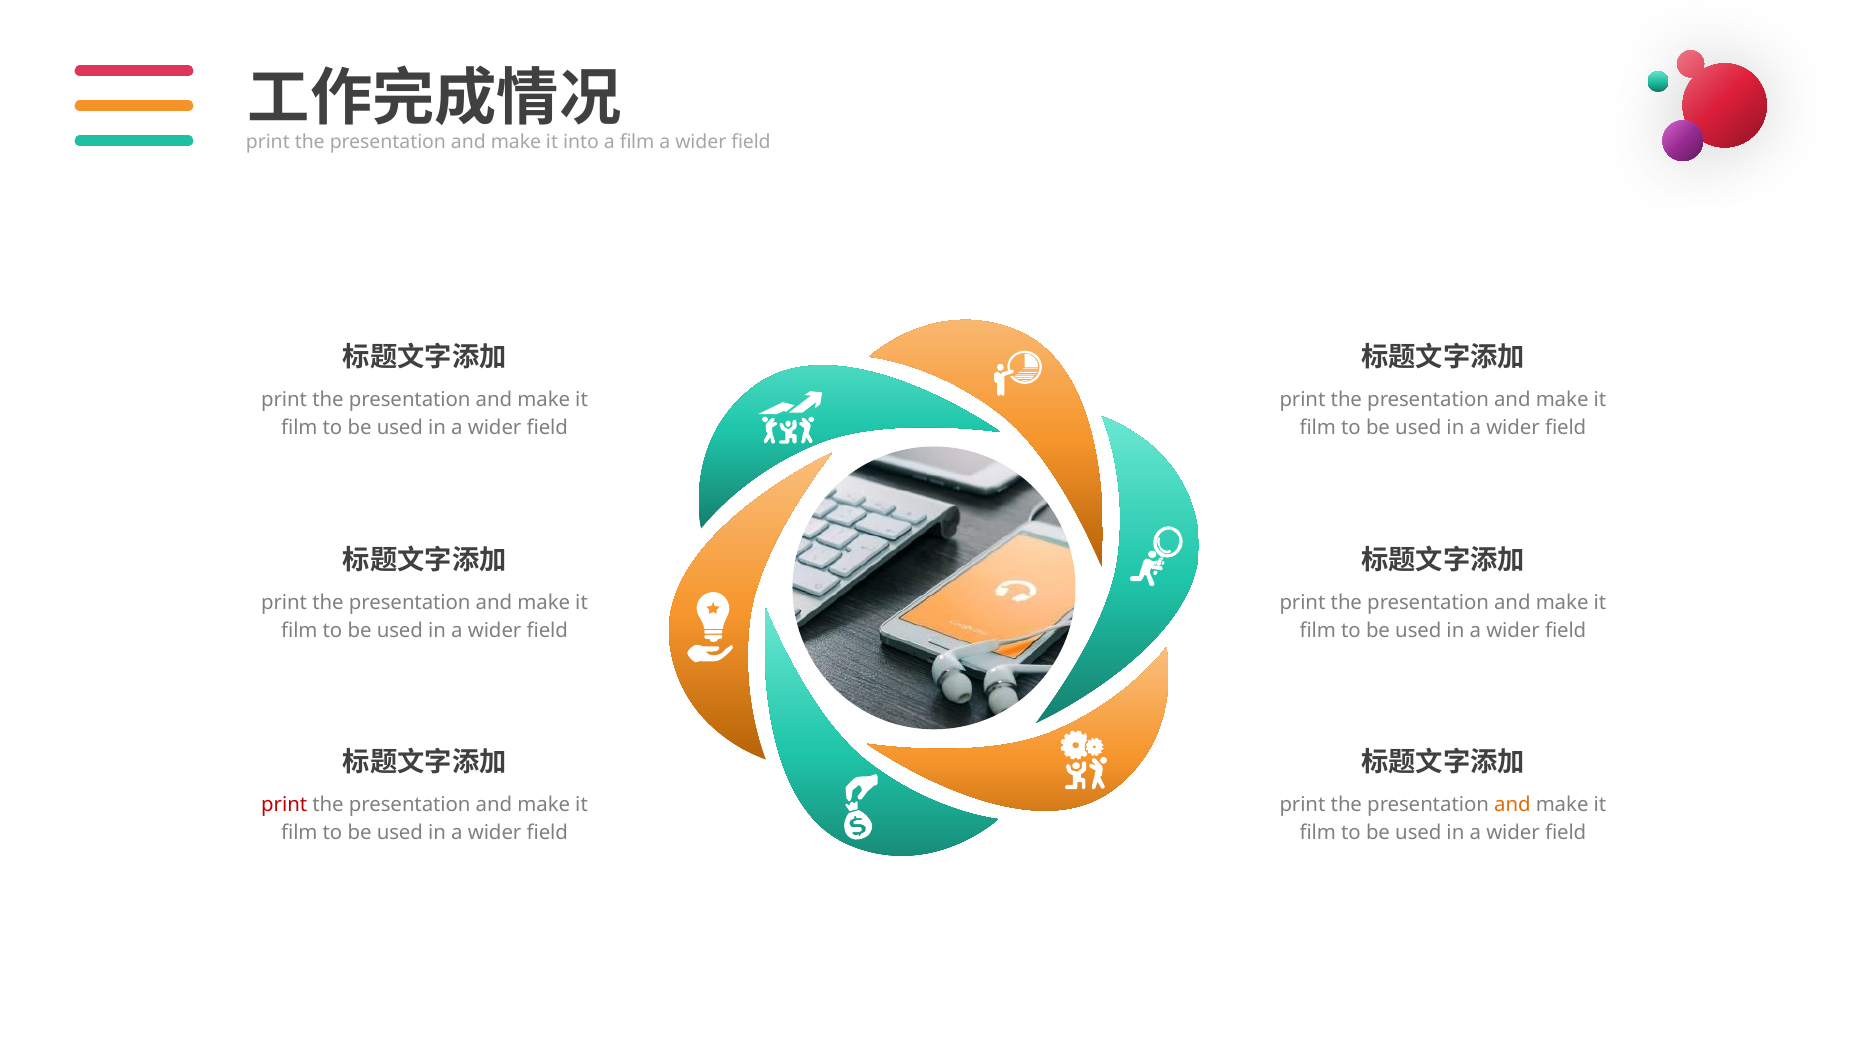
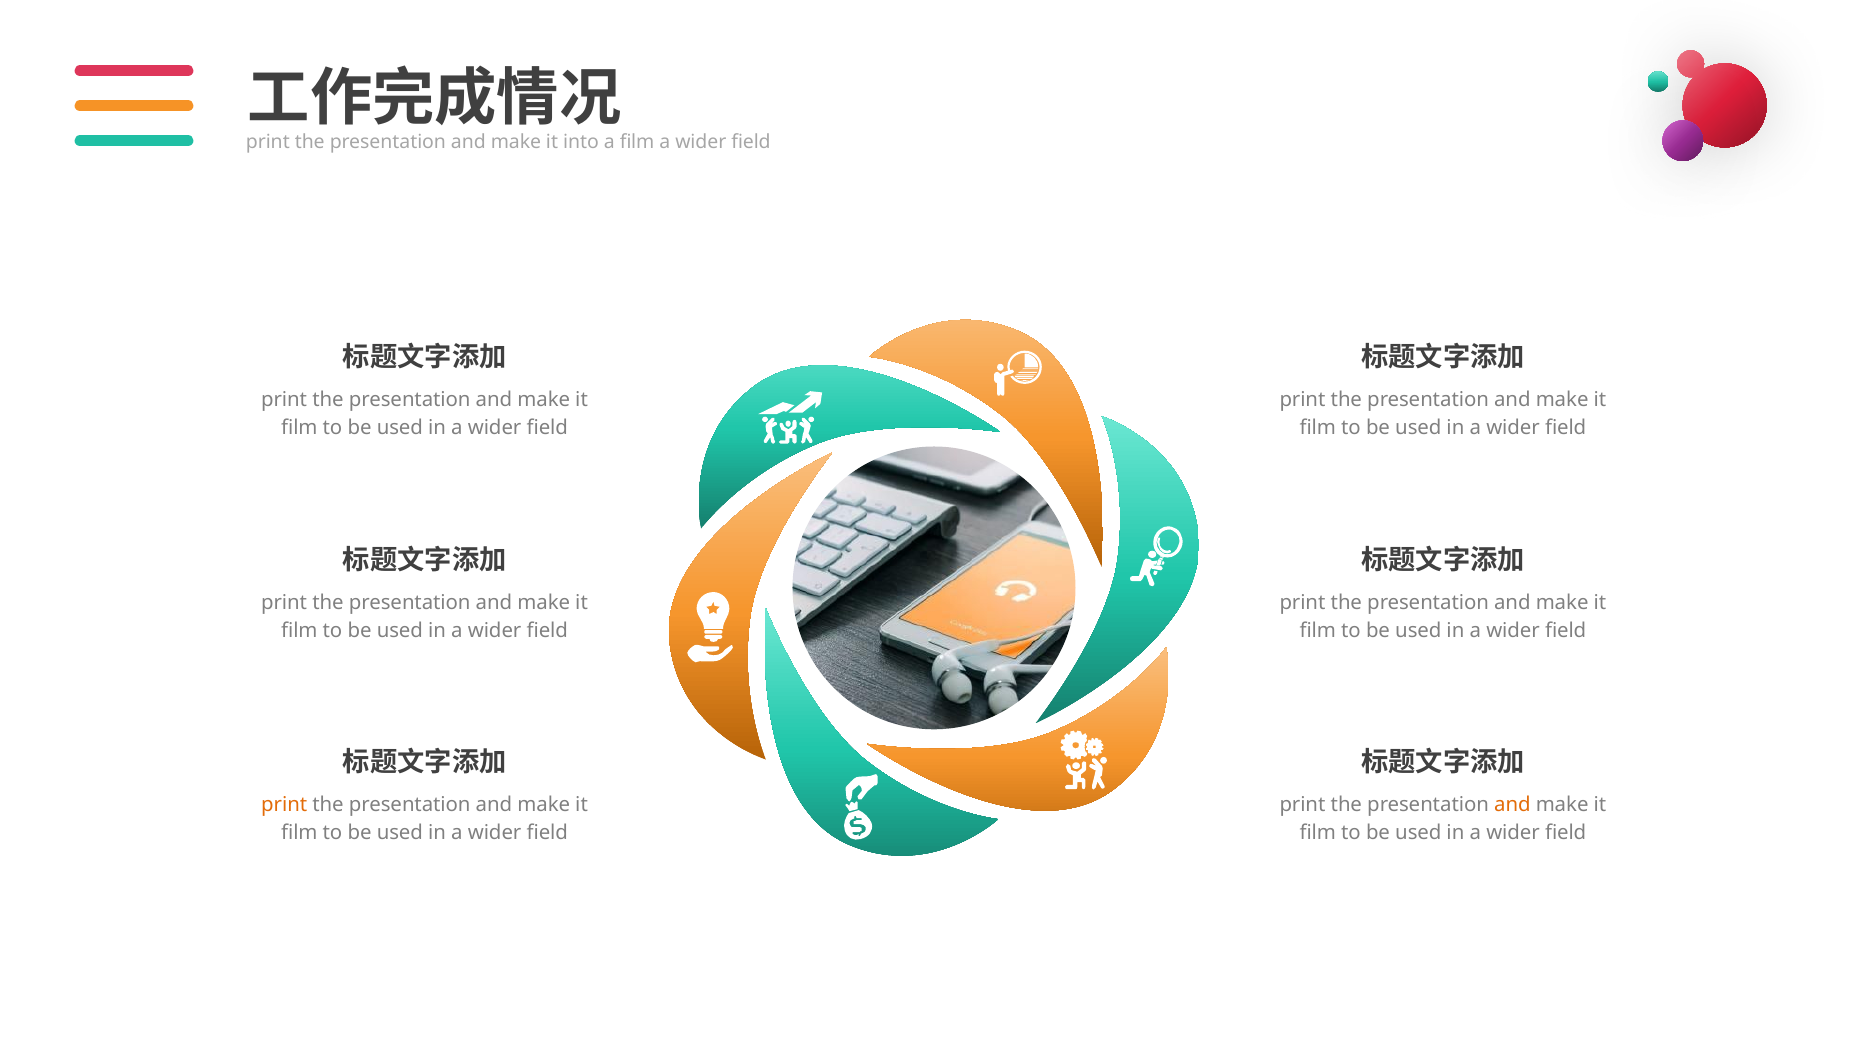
print colour: red -> orange (284, 806)
